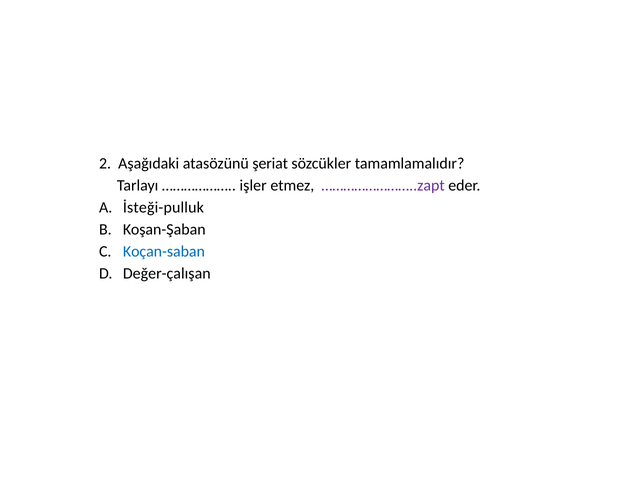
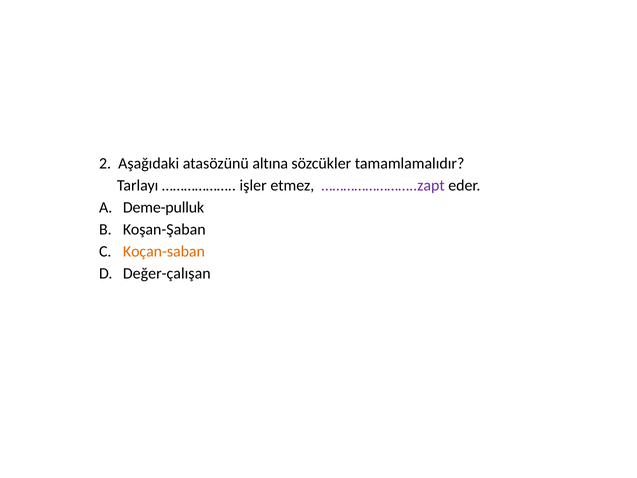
şeriat: şeriat -> altına (270, 164)
İsteği-pulluk: İsteği-pulluk -> Deme-pulluk (164, 207)
Koçan-saban colour: blue -> orange (164, 251)
